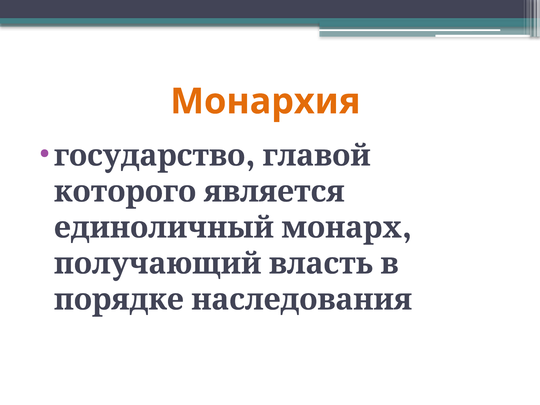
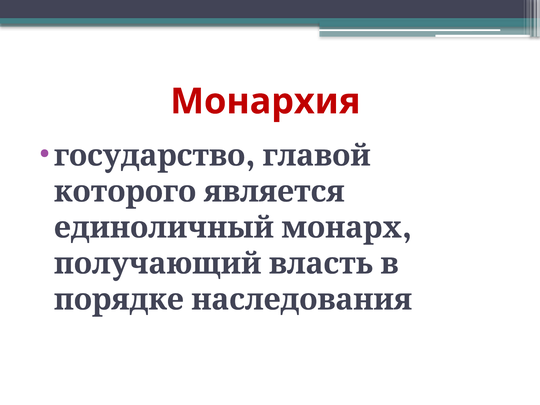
Монархия colour: orange -> red (265, 102)
